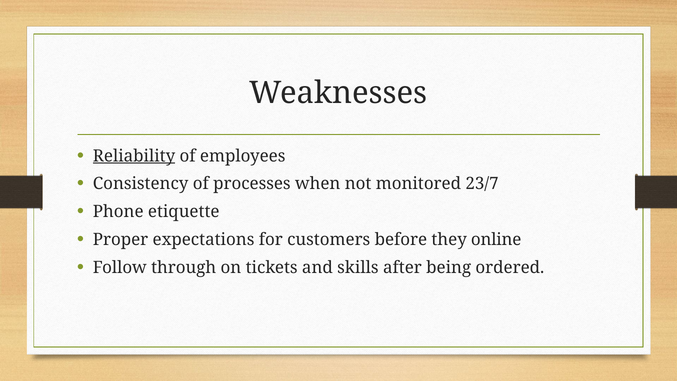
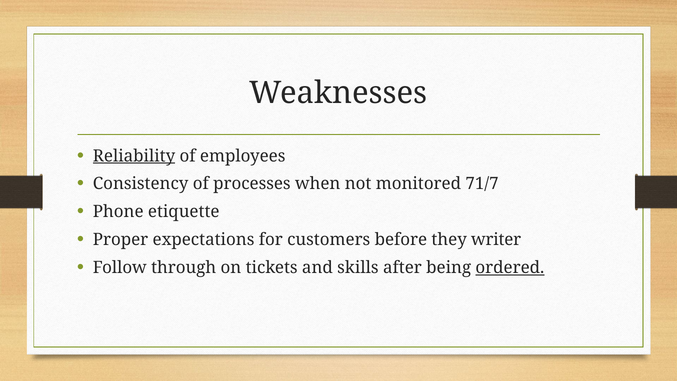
23/7: 23/7 -> 71/7 (482, 184)
online: online -> writer (496, 240)
ordered underline: none -> present (510, 268)
